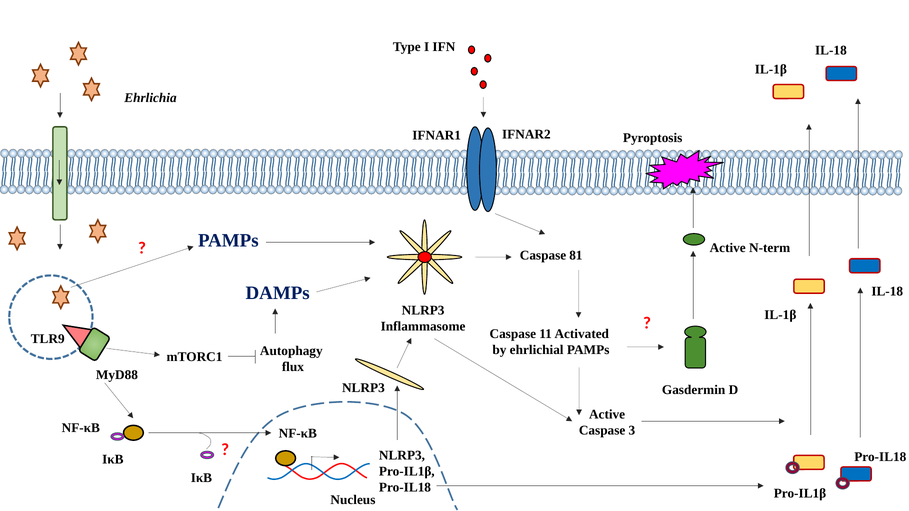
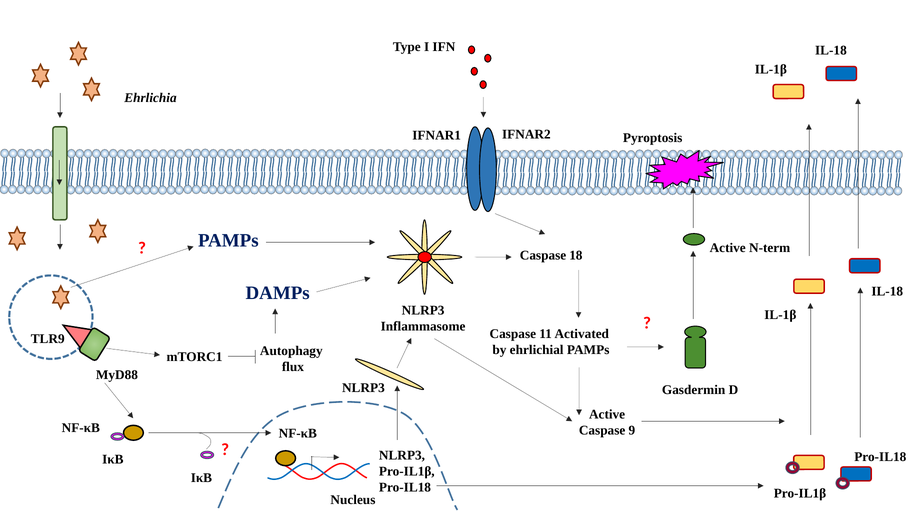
81: 81 -> 18 (576, 255)
3: 3 -> 9 (632, 430)
